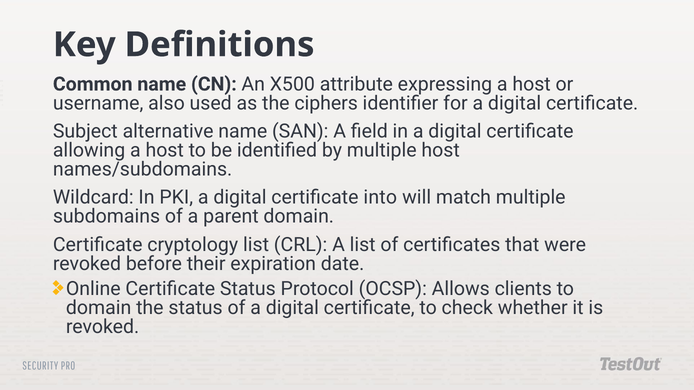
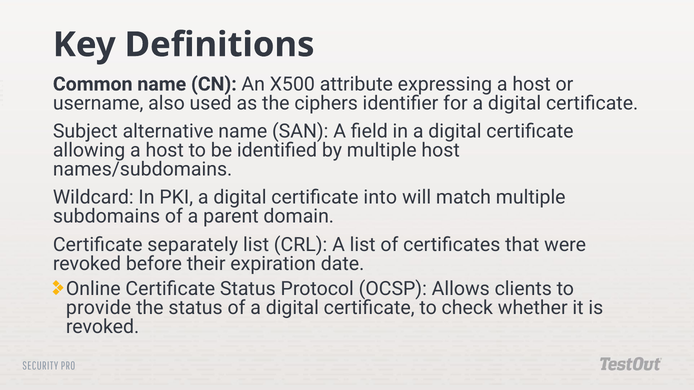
cryptology: cryptology -> separately (193, 245)
domain: domain -> provide (99, 308)
